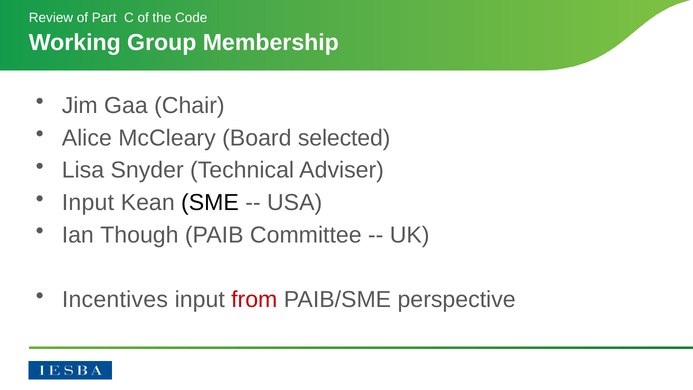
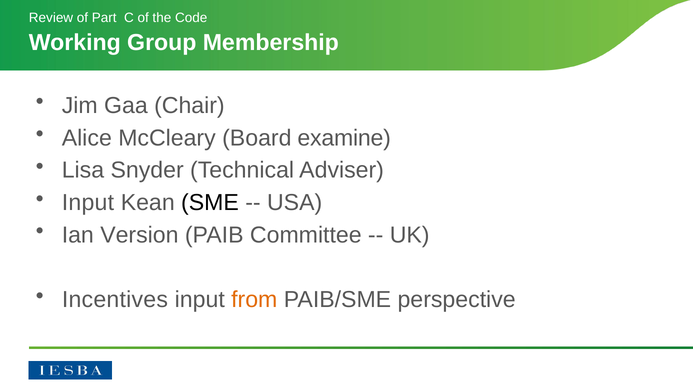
selected: selected -> examine (344, 138)
Though: Though -> Version (139, 235)
from colour: red -> orange (254, 300)
